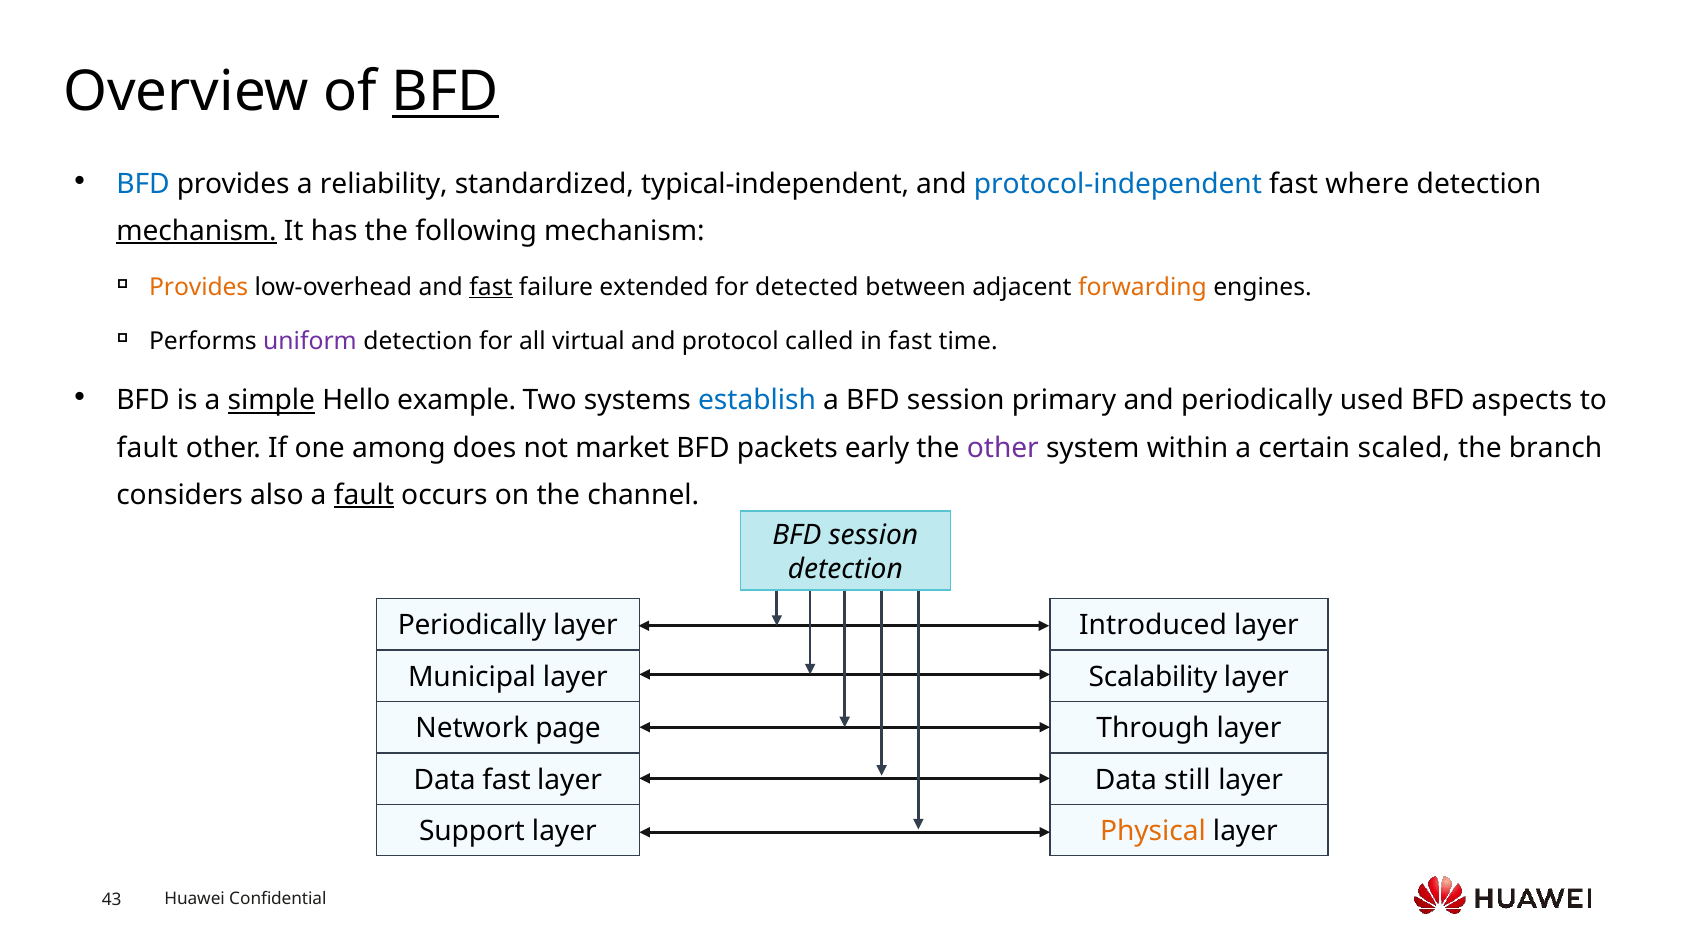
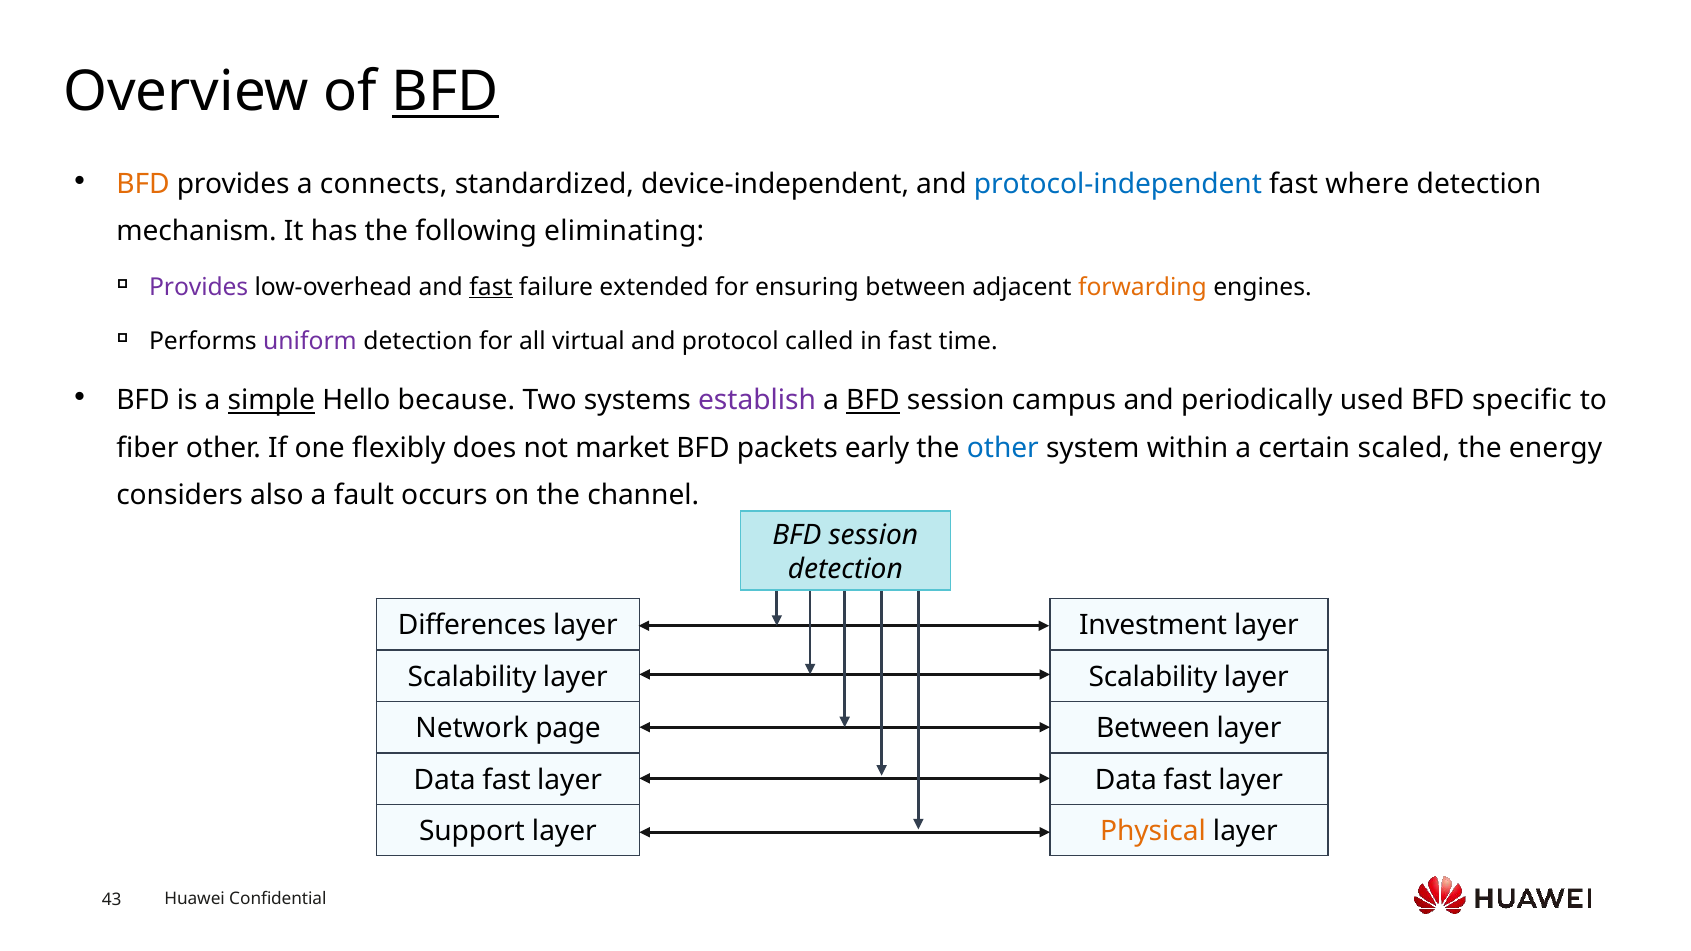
BFD colour: blue -> orange (143, 184)
reliability: reliability -> connects (384, 184)
typical-independent: typical-independent -> device-independent (775, 184)
mechanism underline: present -> none (197, 231)
following mechanism: mechanism -> eliminating (624, 231)
Provides colour: orange -> purple (199, 287)
detected: detected -> ensuring (807, 287)
example: example -> because (457, 401)
establish colour: blue -> purple (757, 401)
BFD underline: none -> present (873, 401)
primary: primary -> campus (1064, 401)
aspects: aspects -> specific (1522, 401)
fault: fault -> fiber (147, 448)
among: among -> flexibly (399, 448)
other colour: purple -> blue (1003, 448)
branch: branch -> energy (1555, 448)
fault underline: present -> none (364, 495)
Periodically: Periodically -> Differences (472, 626)
Introduced: Introduced -> Investment (1153, 626)
Municipal: Municipal -> Scalability (472, 677)
Through: Through -> Between (1153, 729)
still: still -> fast (1188, 780)
